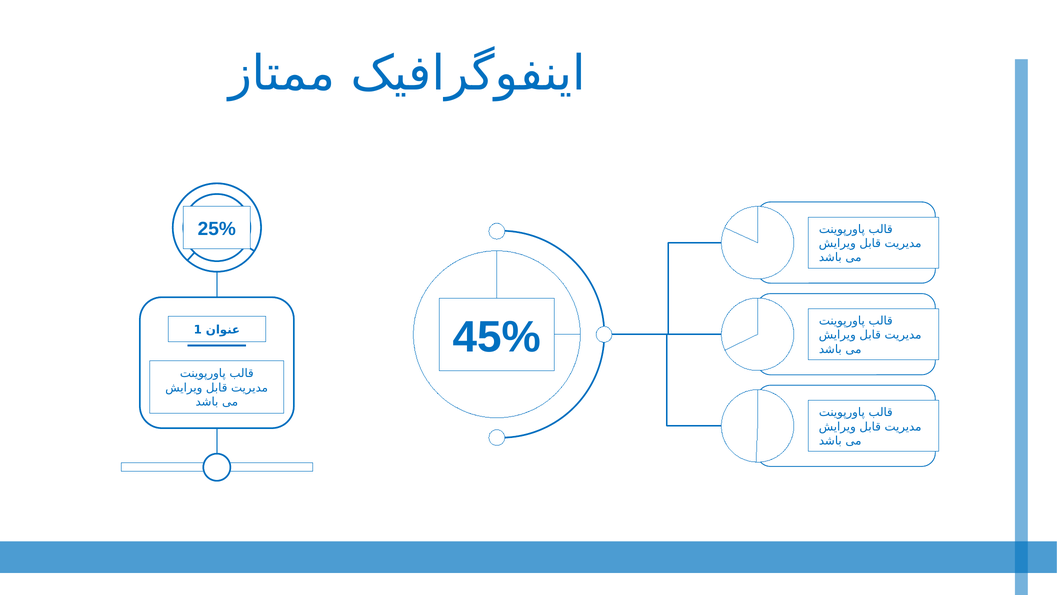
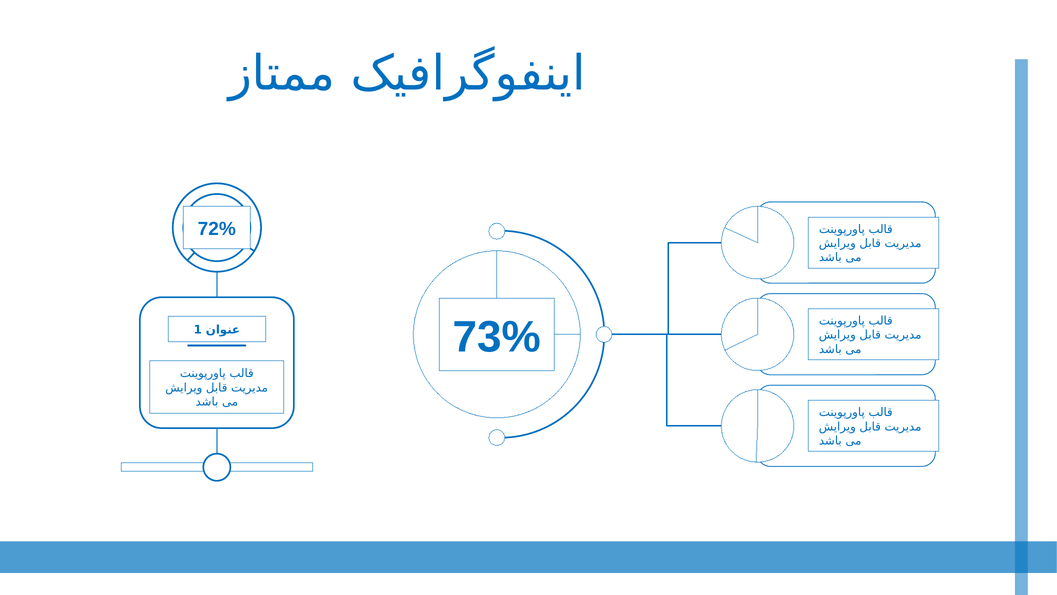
25%: 25% -> 72% (217, 229)
45%: 45% -> 73% (497, 337)
